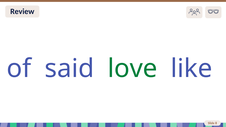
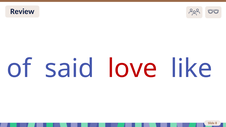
love colour: green -> red (132, 69)
